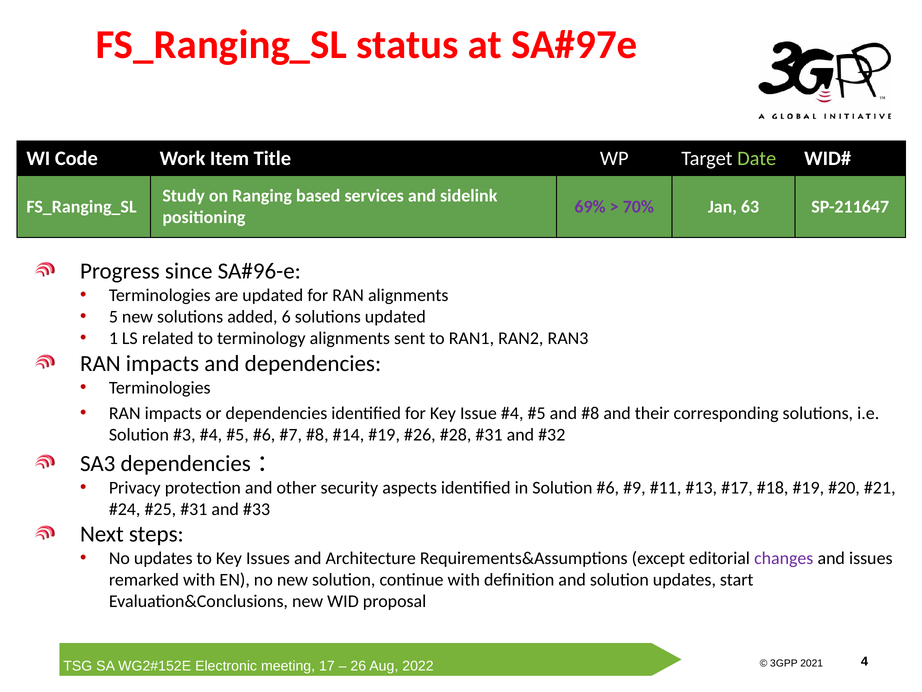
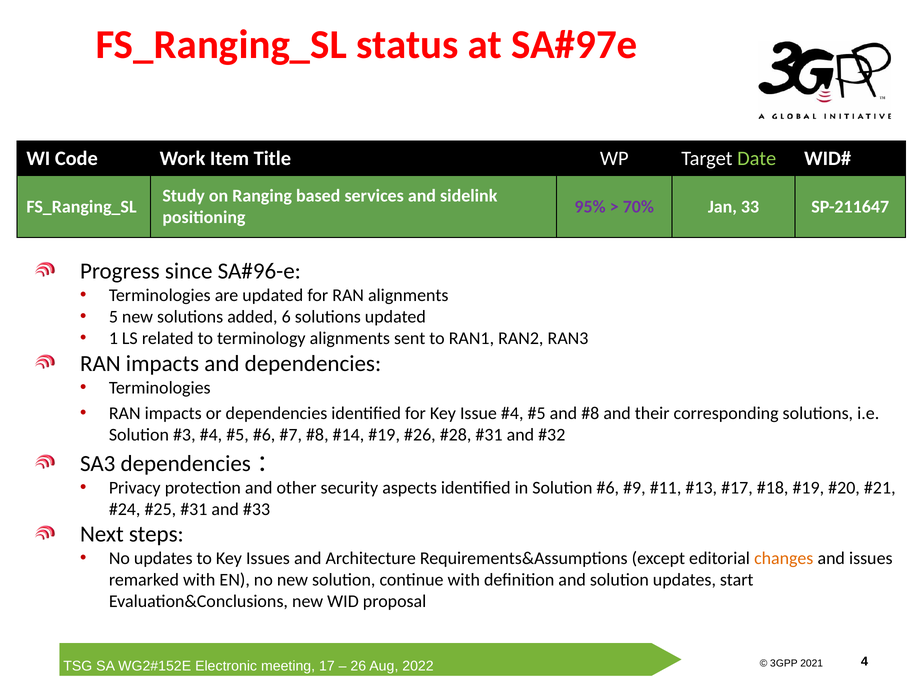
69%: 69% -> 95% (590, 207)
63: 63 -> 33 (750, 207)
changes colour: purple -> orange (784, 558)
